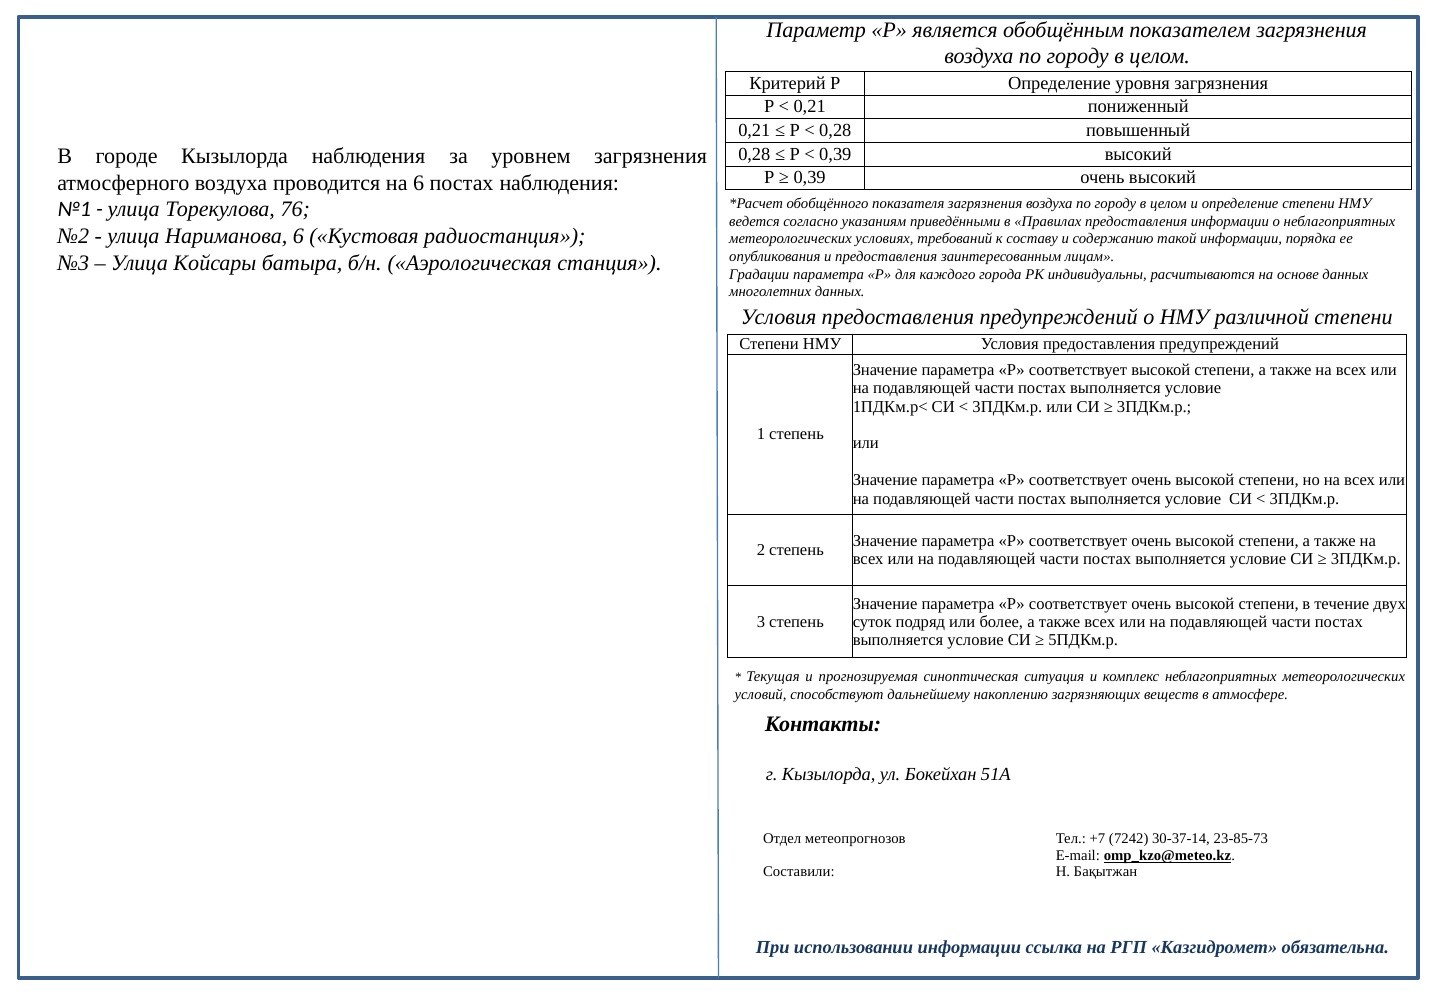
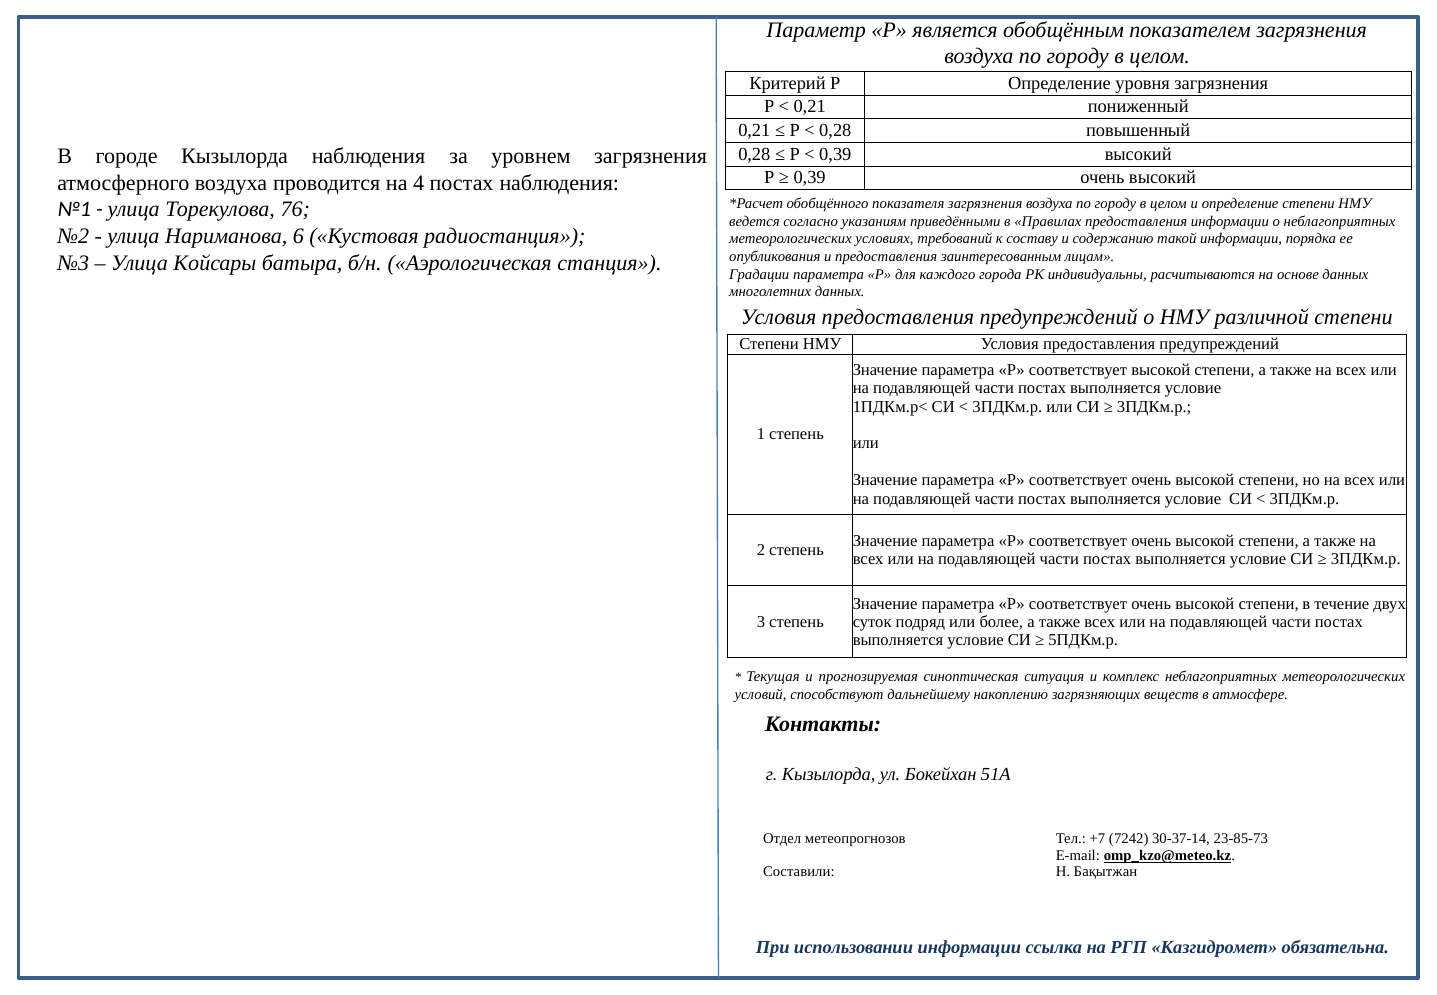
на 6: 6 -> 4 (419, 183)
